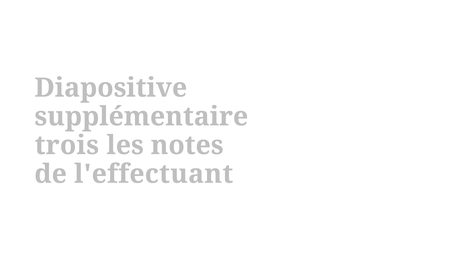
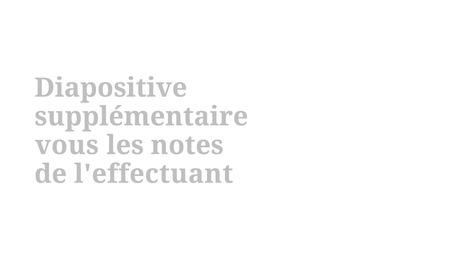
trois: trois -> vous (67, 145)
